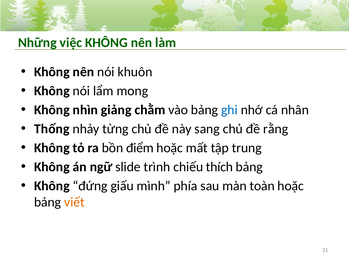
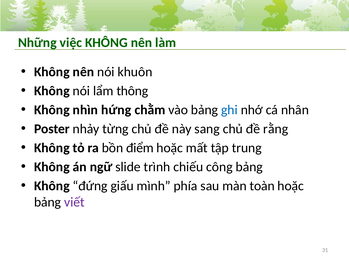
mong: mong -> thông (132, 91)
giảng: giảng -> hứng (116, 110)
Thống: Thống -> Poster (52, 129)
thích: thích -> công (219, 167)
viết colour: orange -> purple (74, 202)
